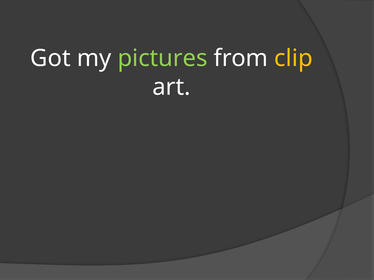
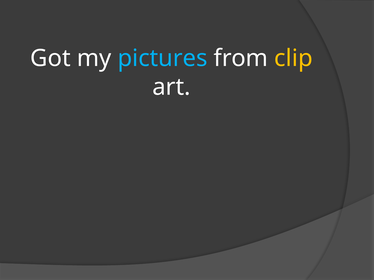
pictures colour: light green -> light blue (163, 58)
